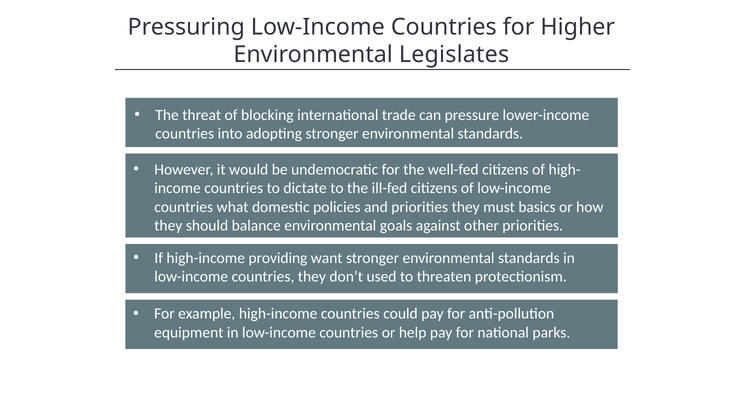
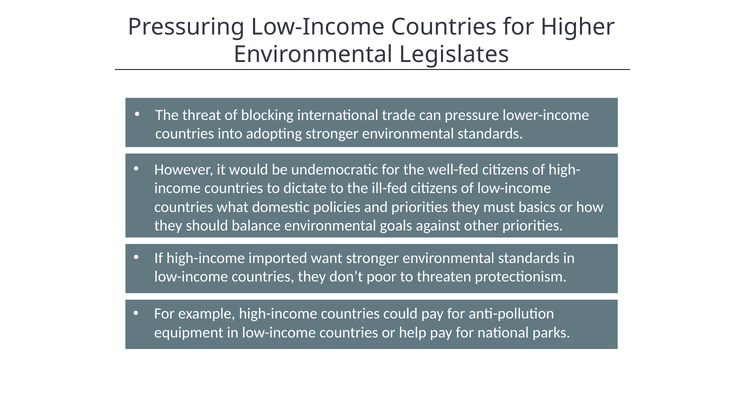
providing: providing -> imported (278, 258)
used: used -> poor (381, 277)
